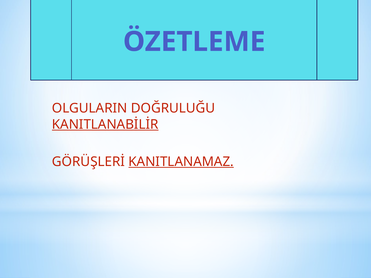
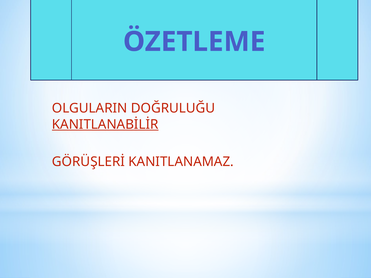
KANITLANAMAZ underline: present -> none (181, 162)
